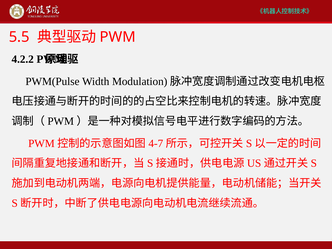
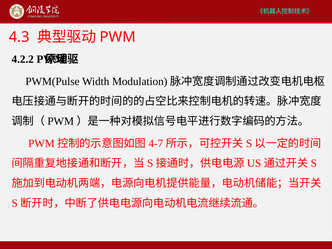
5.5: 5.5 -> 4.3 (19, 37)
